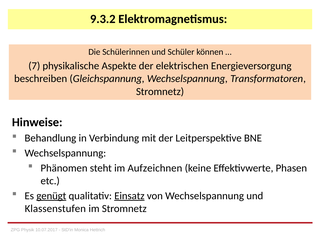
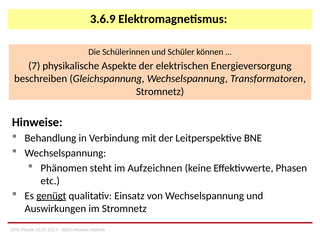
9.3.2: 9.3.2 -> 3.6.9 (103, 19)
Einsatz underline: present -> none (129, 196)
Klassenstufen: Klassenstufen -> Auswirkungen (55, 209)
